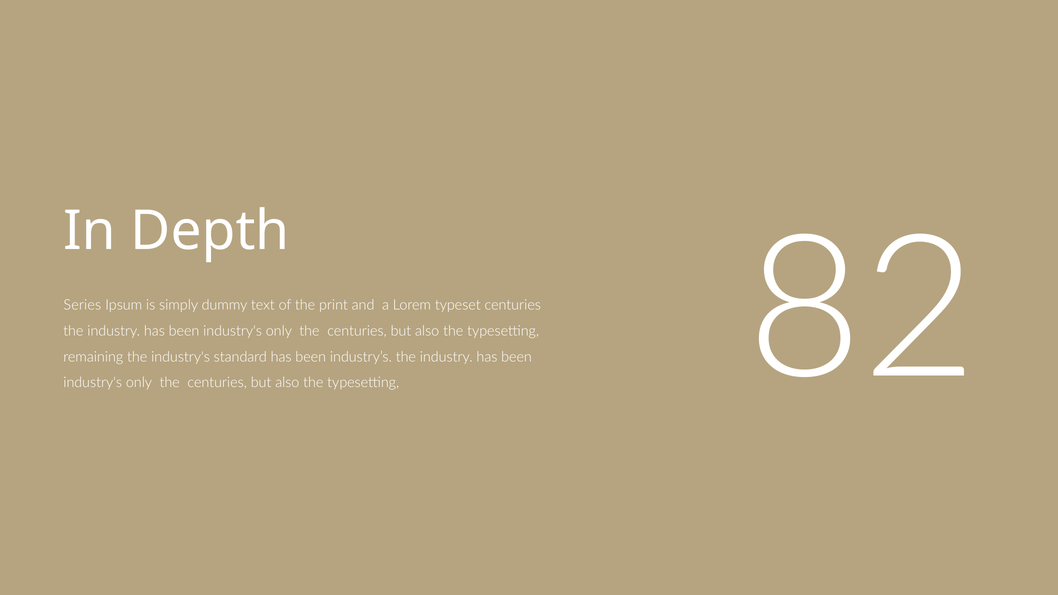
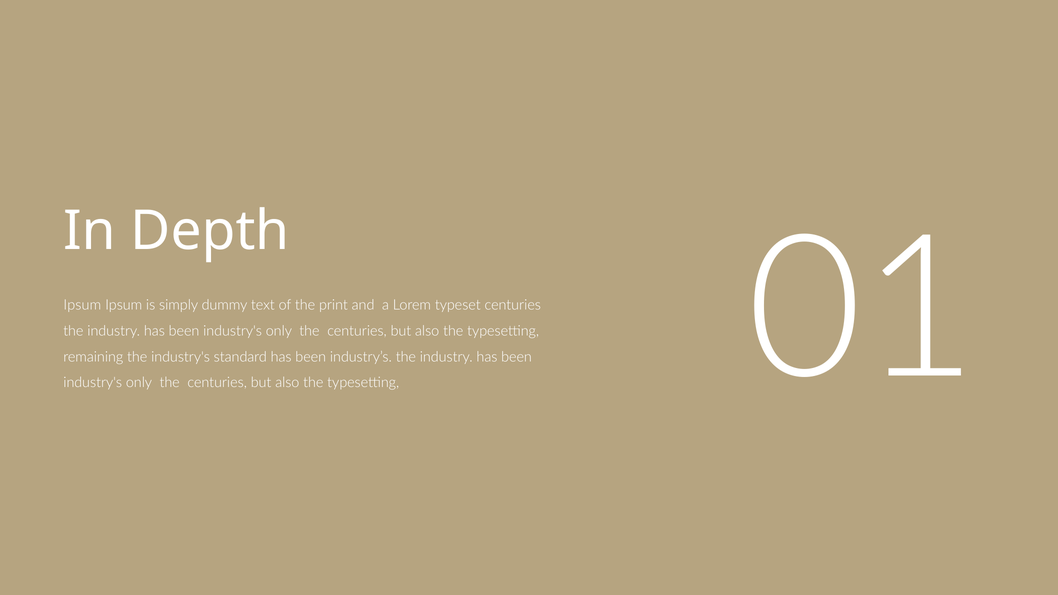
Series: Series -> Ipsum (82, 305)
82: 82 -> 01 (862, 310)
